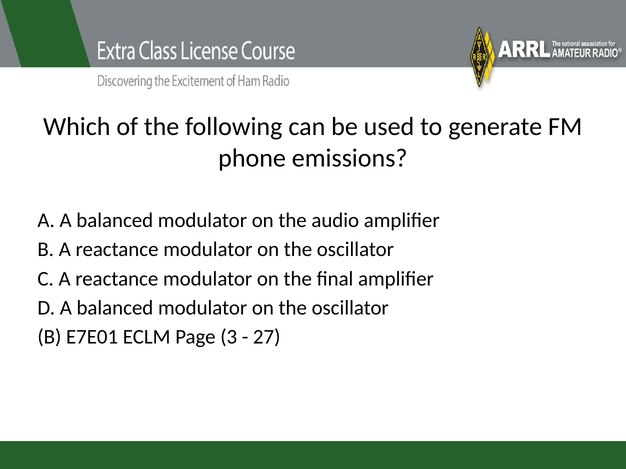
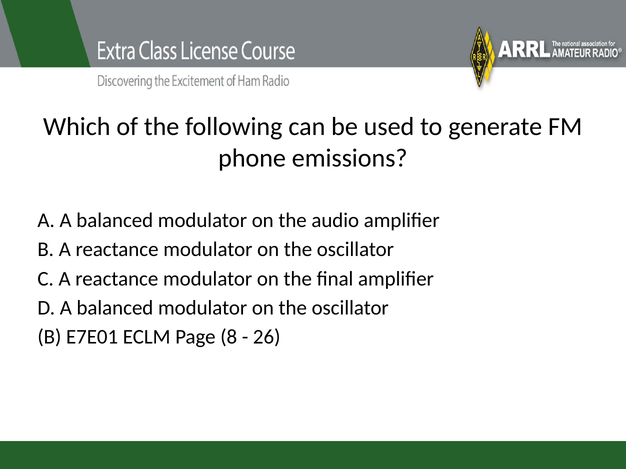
3: 3 -> 8 (229, 337)
27: 27 -> 26 (267, 337)
